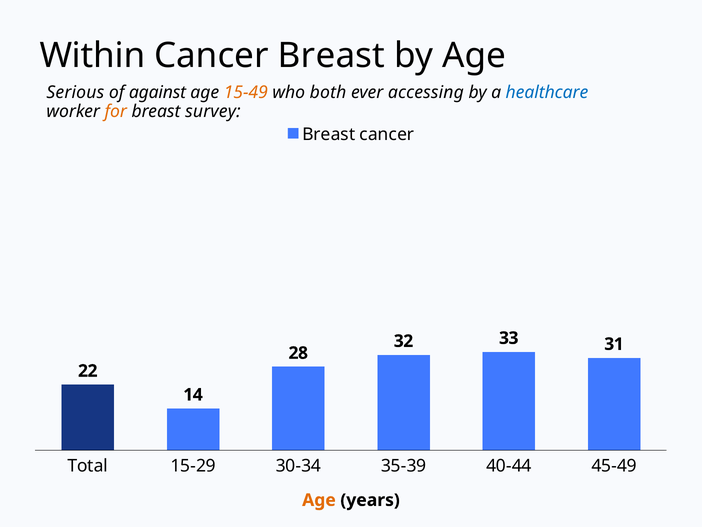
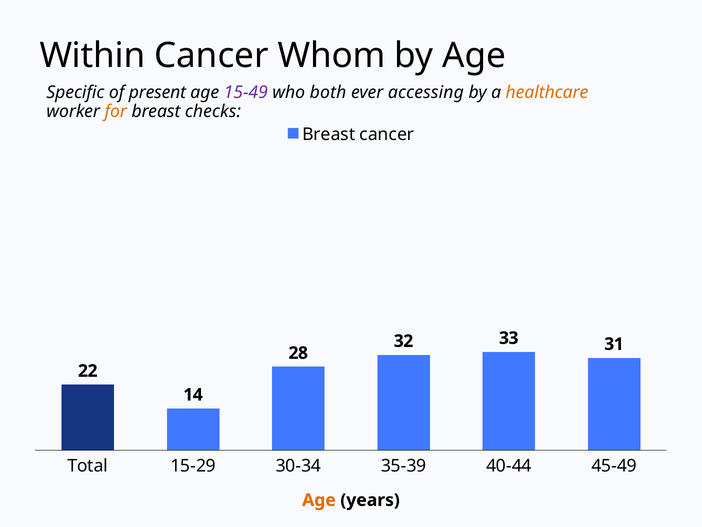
Cancer Breast: Breast -> Whom (332, 56)
Serious: Serious -> Specific (75, 92)
against: against -> present (157, 92)
15-49 colour: orange -> purple (246, 92)
healthcare colour: blue -> orange (547, 92)
survey: survey -> checks (213, 111)
